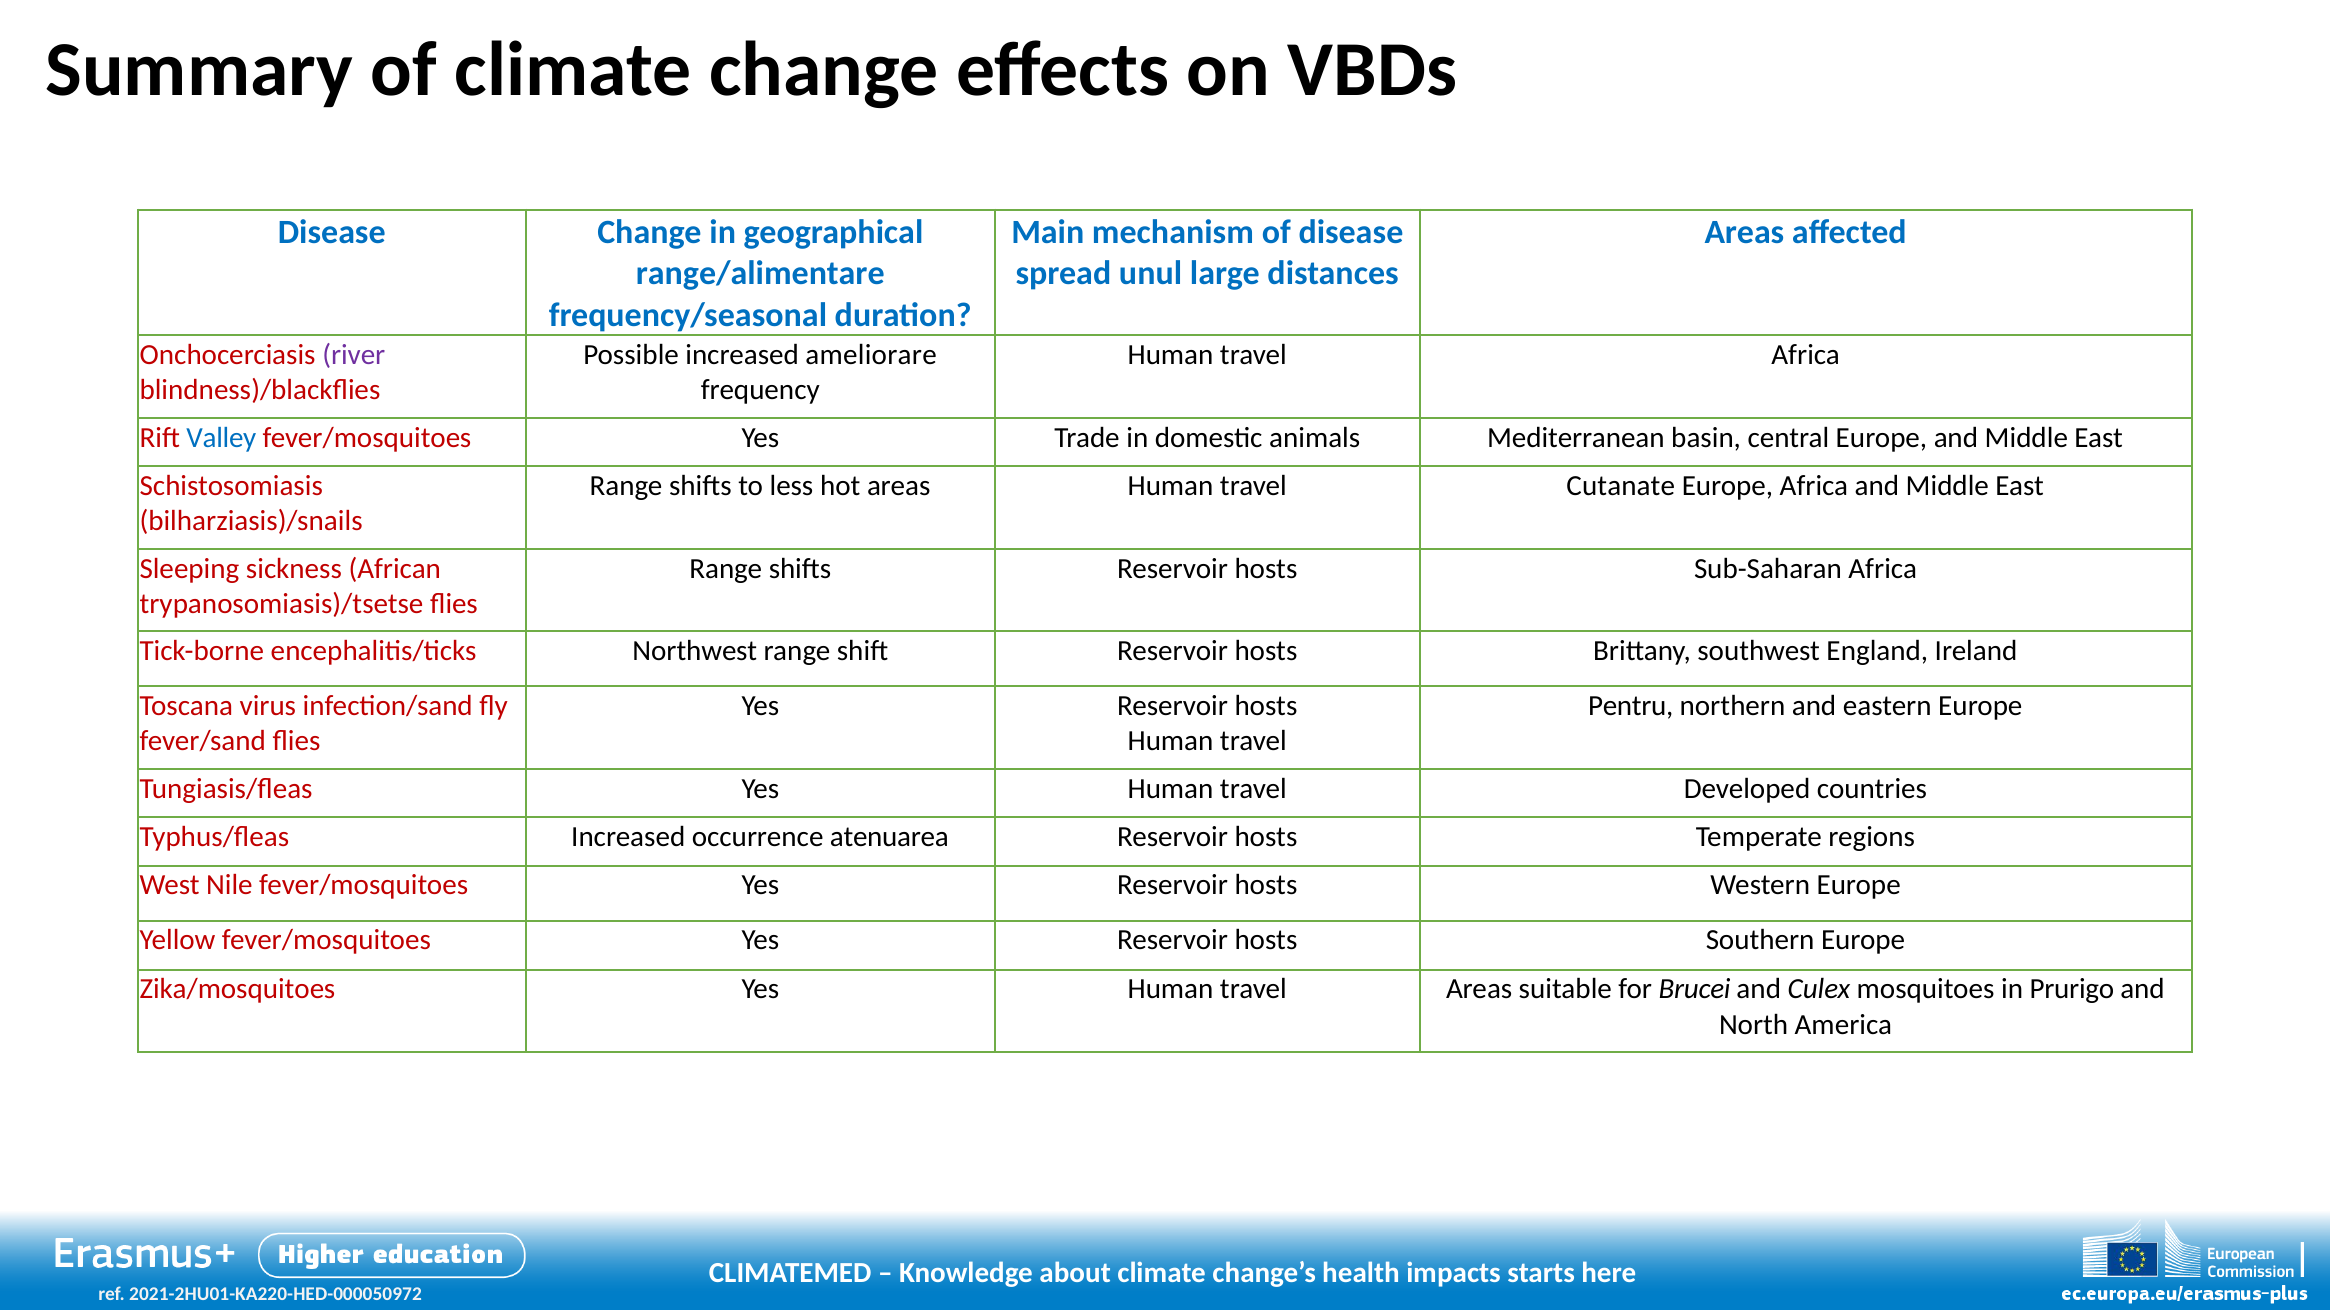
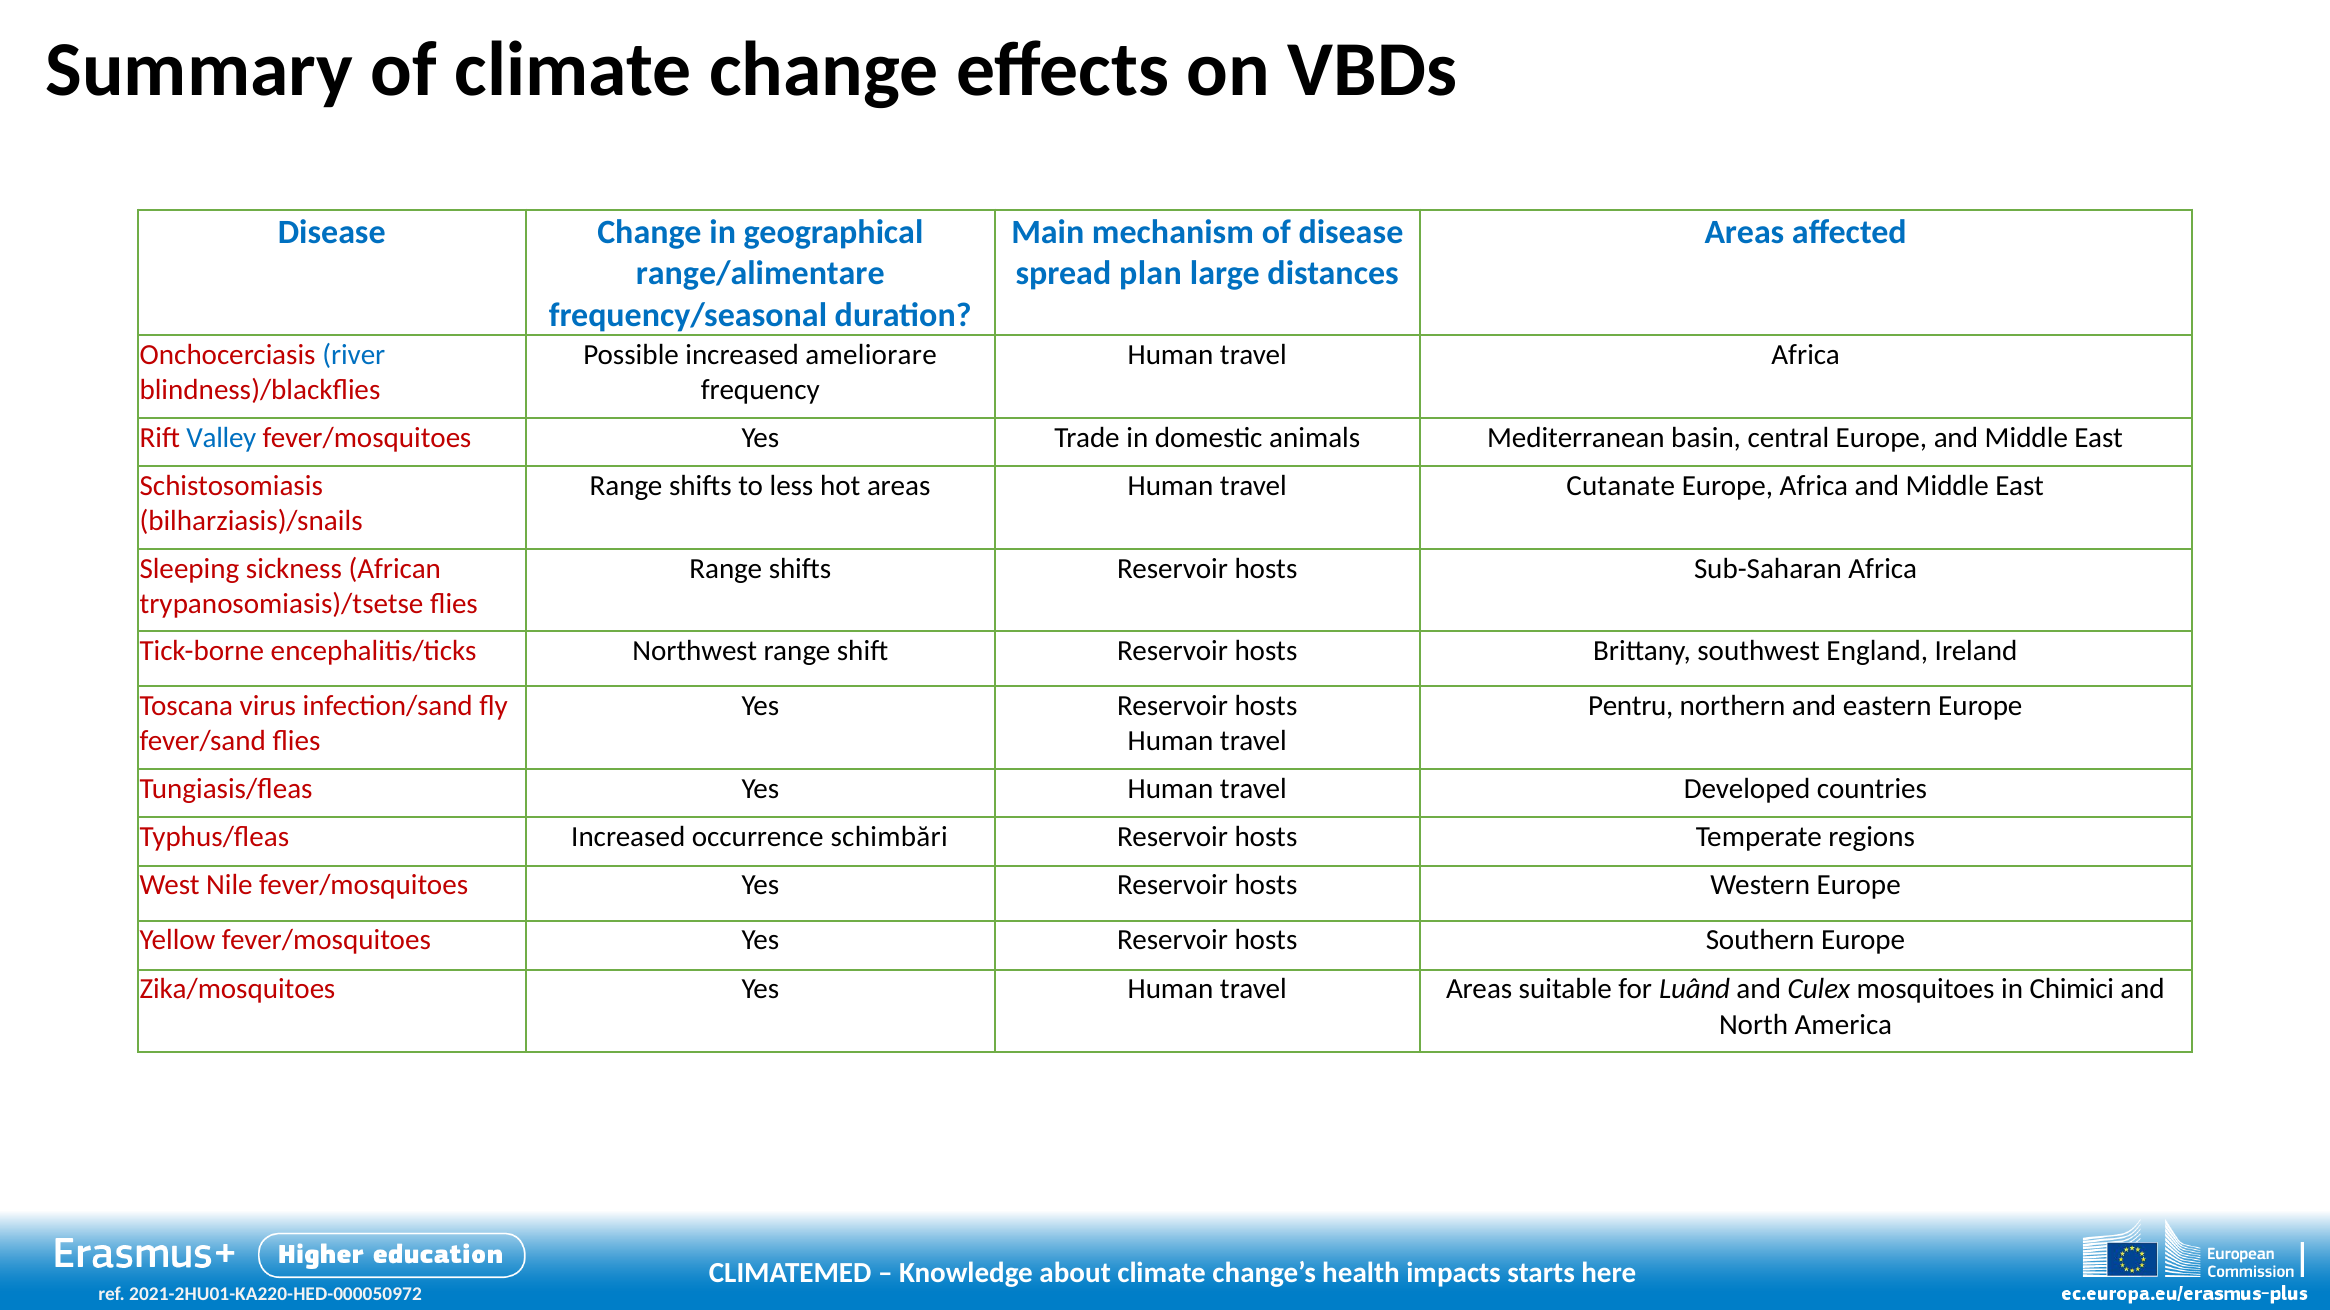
unul: unul -> plan (1150, 274)
river colour: purple -> blue (354, 355)
atenuarea: atenuarea -> schimbări (889, 837)
Brucei: Brucei -> Luând (1695, 990)
Prurigo: Prurigo -> Chimici (2072, 990)
